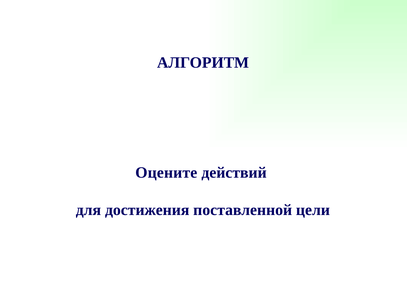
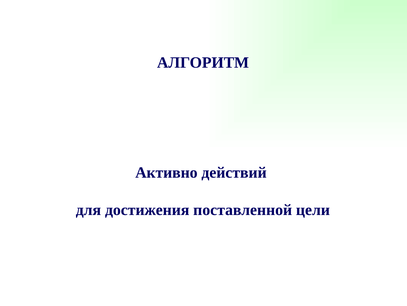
Оцените: Оцените -> Активно (166, 172)
